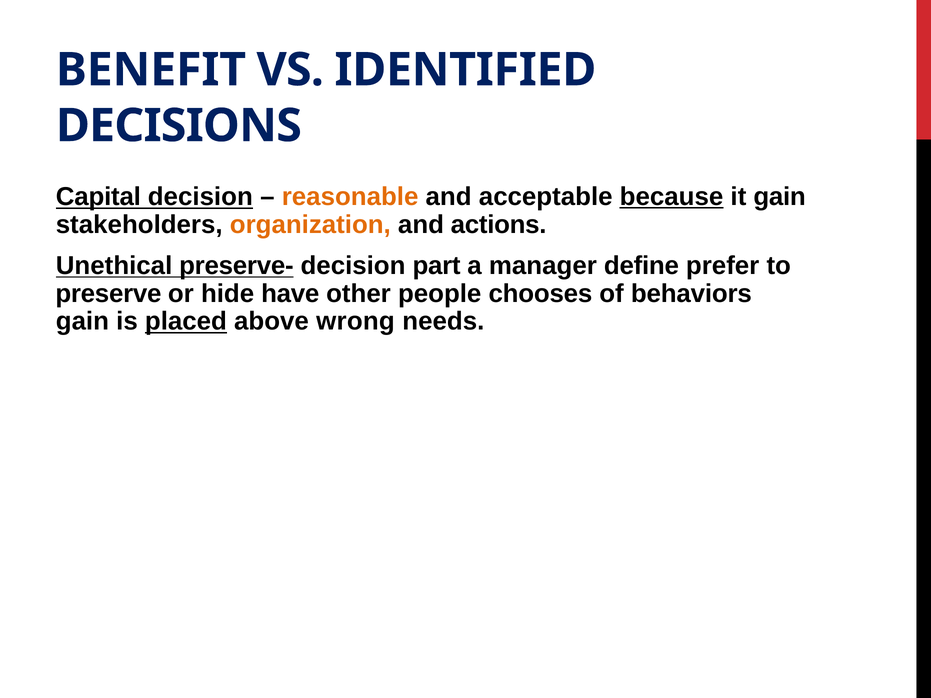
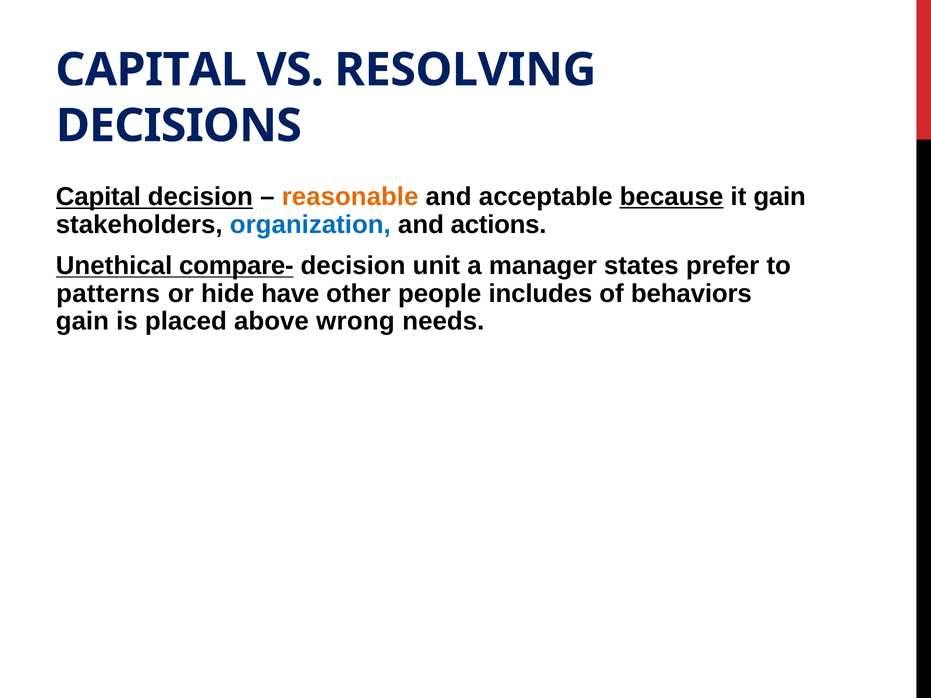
BENEFIT: BENEFIT -> CAPITAL (151, 70)
IDENTIFIED: IDENTIFIED -> RESOLVING (465, 70)
organization colour: orange -> blue (310, 225)
preserve-: preserve- -> compare- (236, 266)
part: part -> unit (436, 266)
define: define -> states (641, 266)
preserve: preserve -> patterns (108, 294)
chooses: chooses -> includes (540, 294)
placed underline: present -> none (186, 322)
